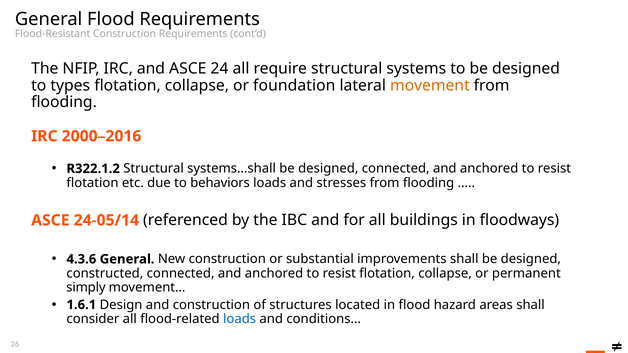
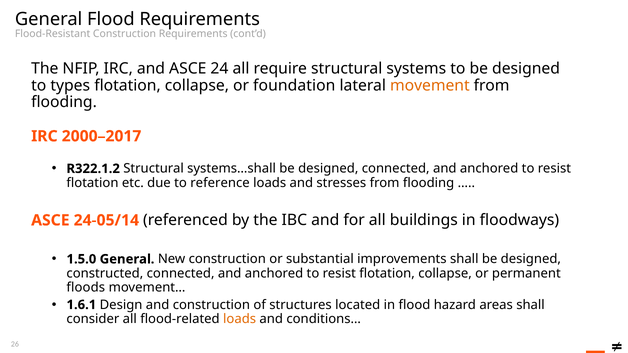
2000–2016: 2000–2016 -> 2000–2017 (102, 136)
behaviors: behaviors -> reference (220, 183)
4.3.6: 4.3.6 -> 1.5.0 (81, 259)
simply: simply -> floods (86, 288)
loads colour: blue -> orange (240, 319)
